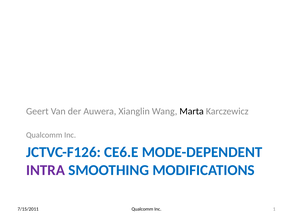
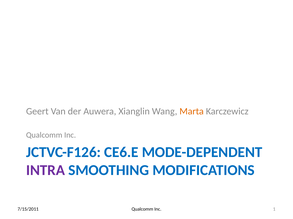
Marta colour: black -> orange (192, 112)
